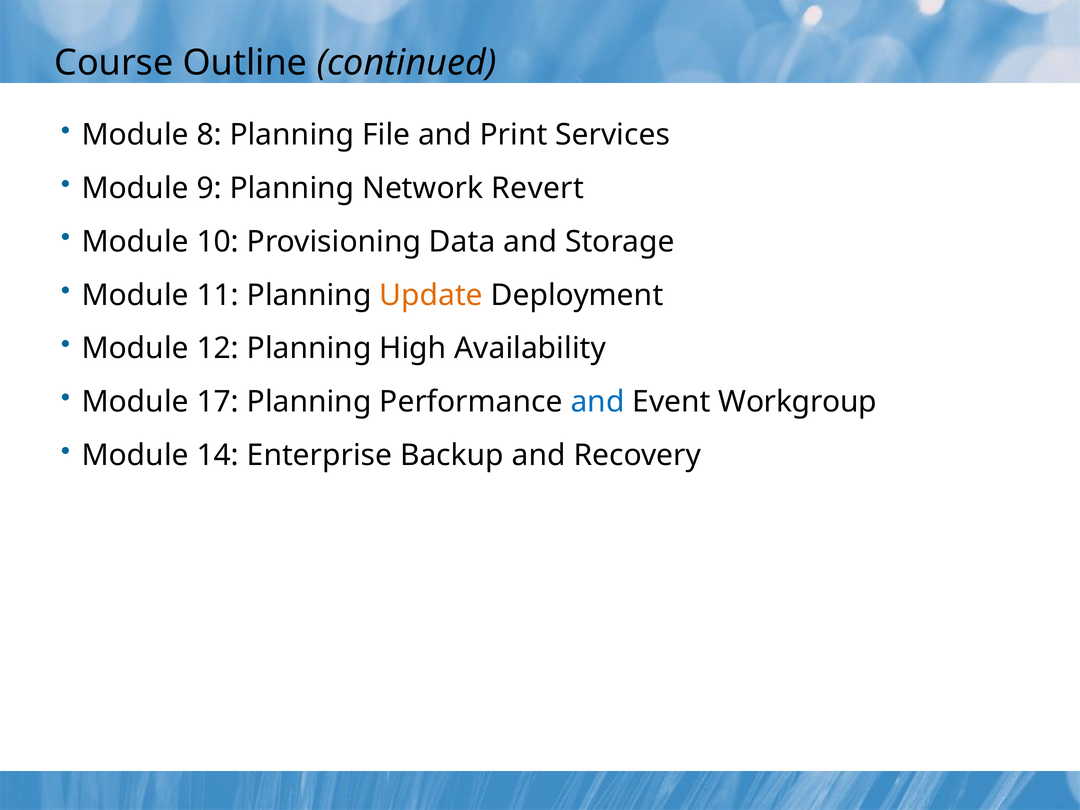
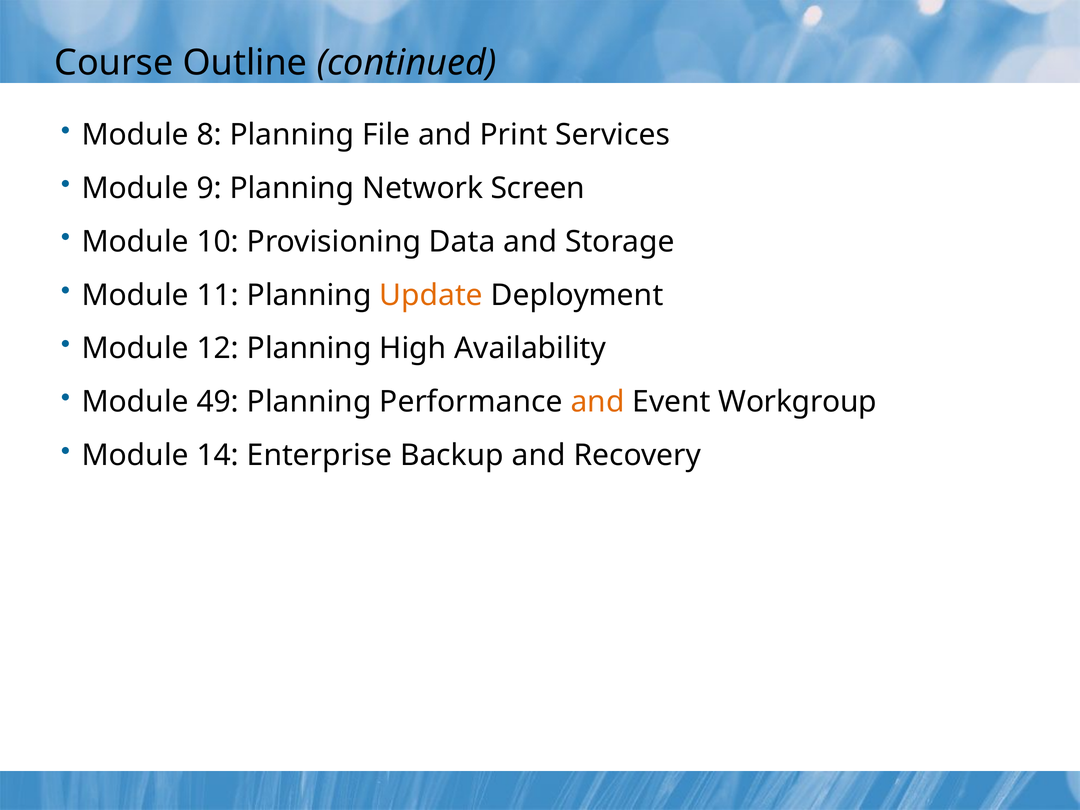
Revert: Revert -> Screen (538, 188)
17: 17 -> 49 (218, 402)
and colour: blue -> orange (598, 402)
